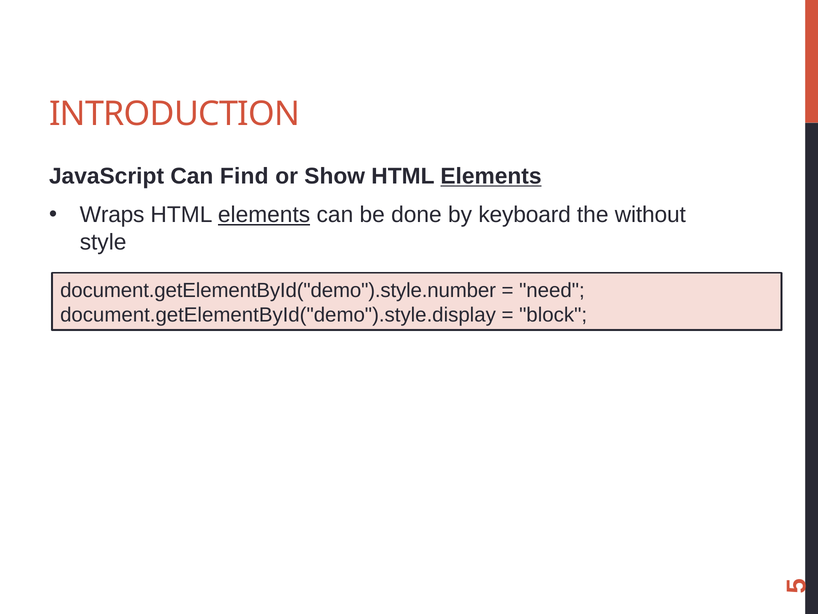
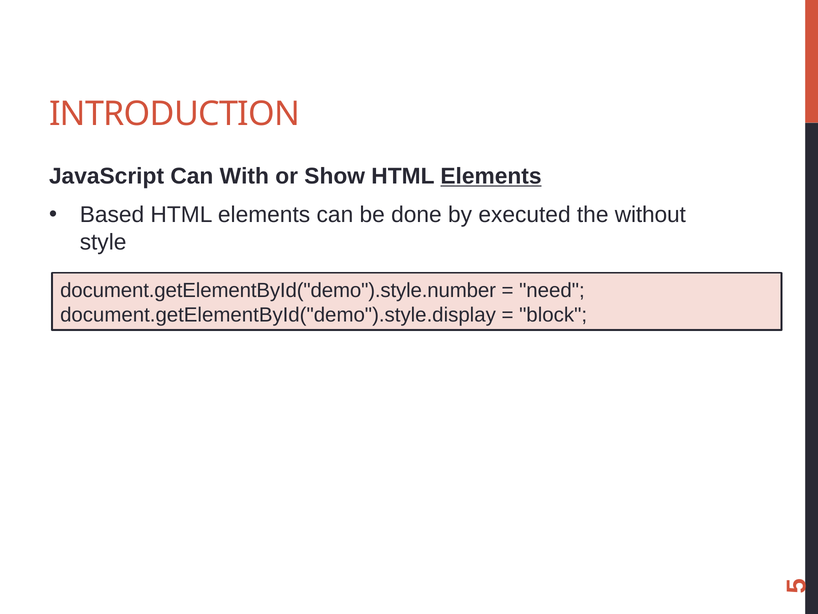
Find: Find -> With (244, 176)
Wraps: Wraps -> Based (112, 215)
elements underline: present -> none (264, 215)
keyboard: keyboard -> executed (525, 215)
